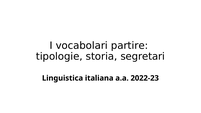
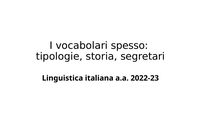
partire: partire -> spesso (130, 46)
